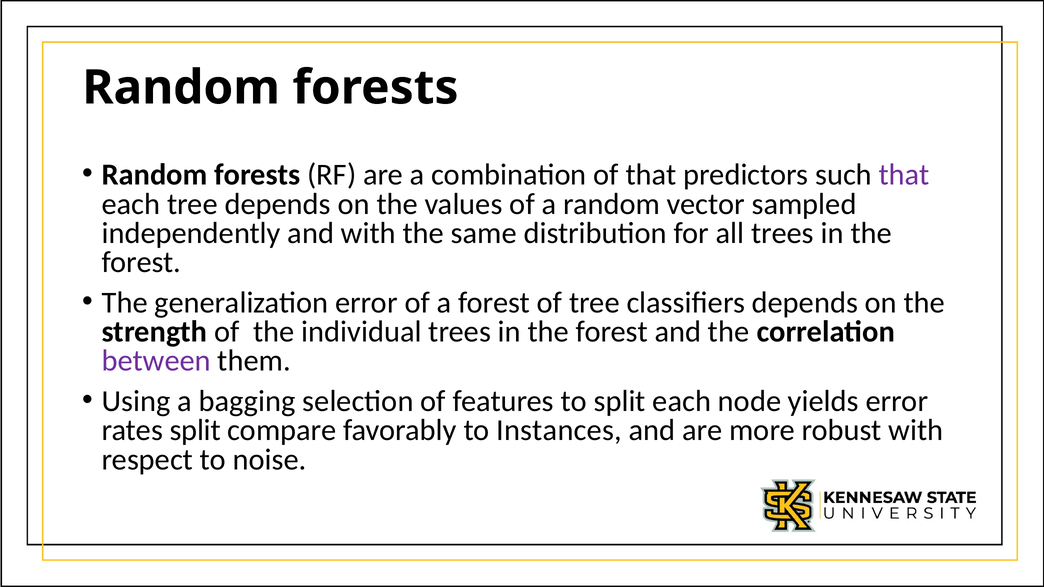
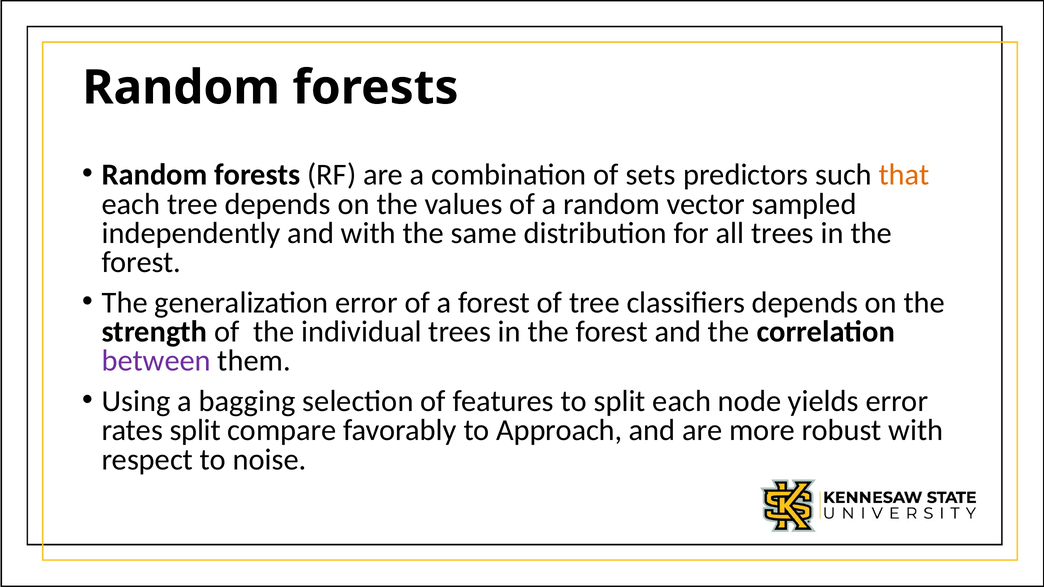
of that: that -> sets (651, 175)
that colour: purple -> orange (904, 175)
Instances: Instances -> Approach (559, 430)
